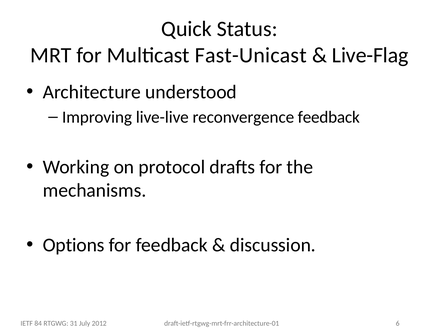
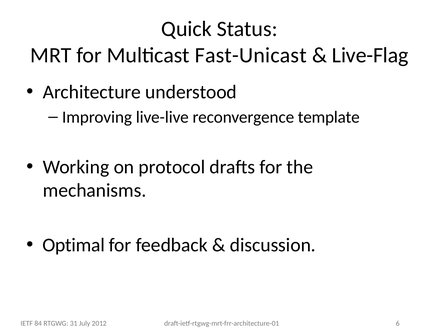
reconvergence feedback: feedback -> template (329, 117)
Options: Options -> Optimal (74, 245)
